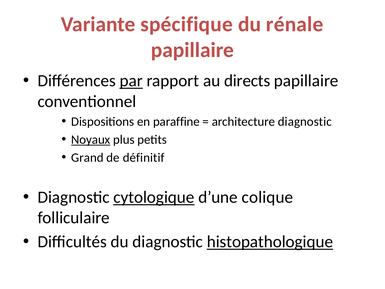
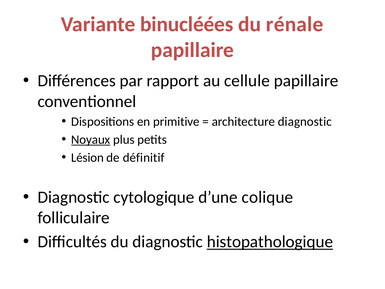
spécifique: spécifique -> binucléées (187, 24)
par underline: present -> none (131, 81)
directs: directs -> cellule (247, 81)
paraffine: paraffine -> primitive (176, 122)
Grand: Grand -> Lésion (87, 157)
cytologique underline: present -> none (154, 197)
